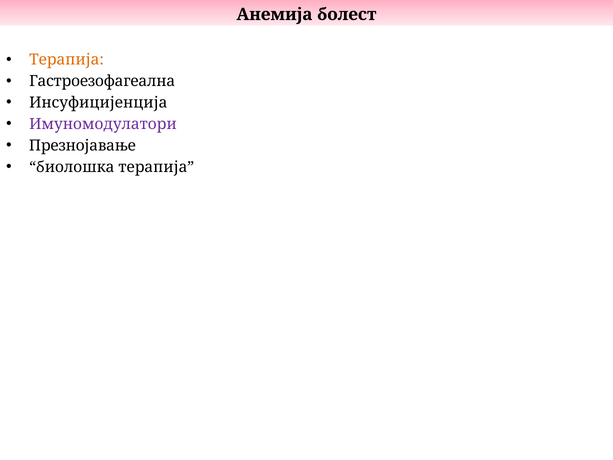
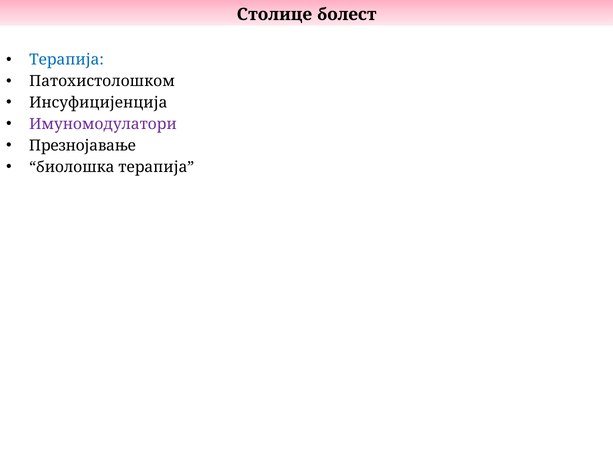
Анемија: Анемија -> Столице (274, 14)
Терапија colour: orange -> blue (66, 60)
Гастроезофагеална: Гастроезофагеална -> Патохистолошком (102, 81)
